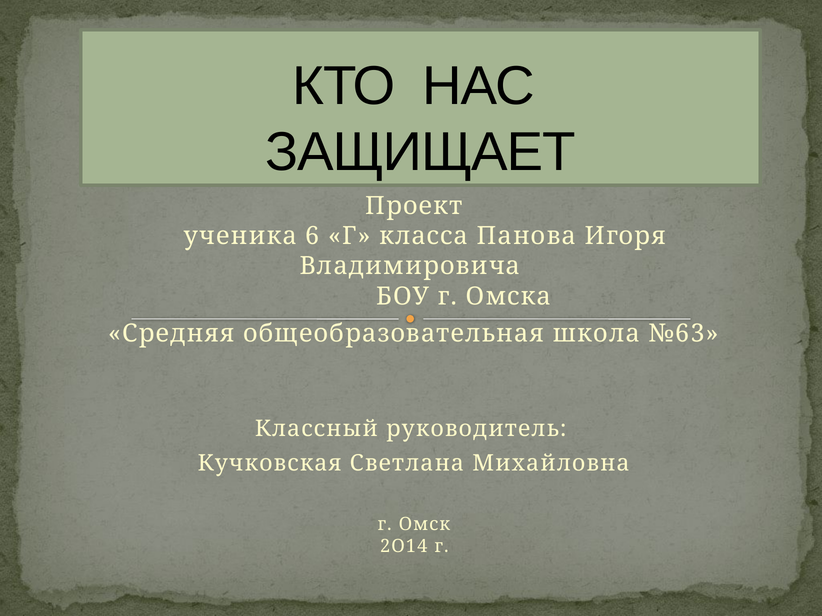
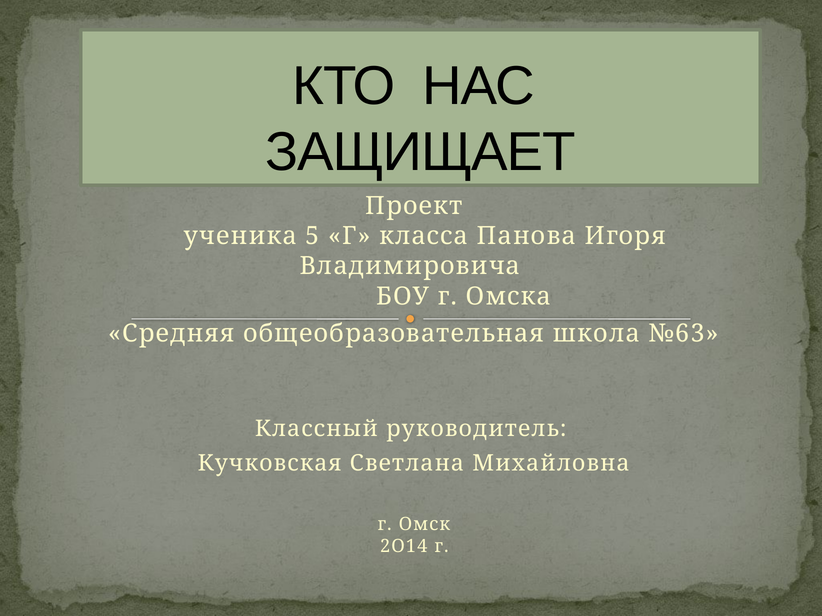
6: 6 -> 5 (312, 236)
